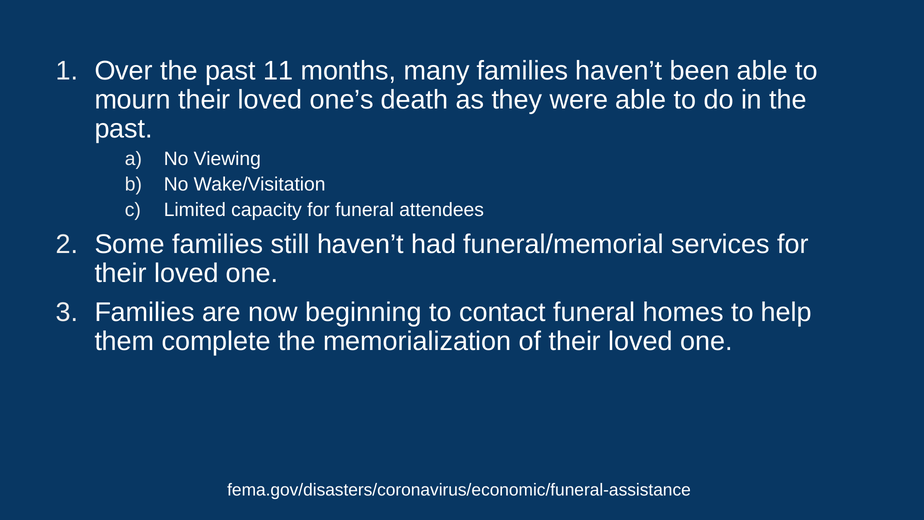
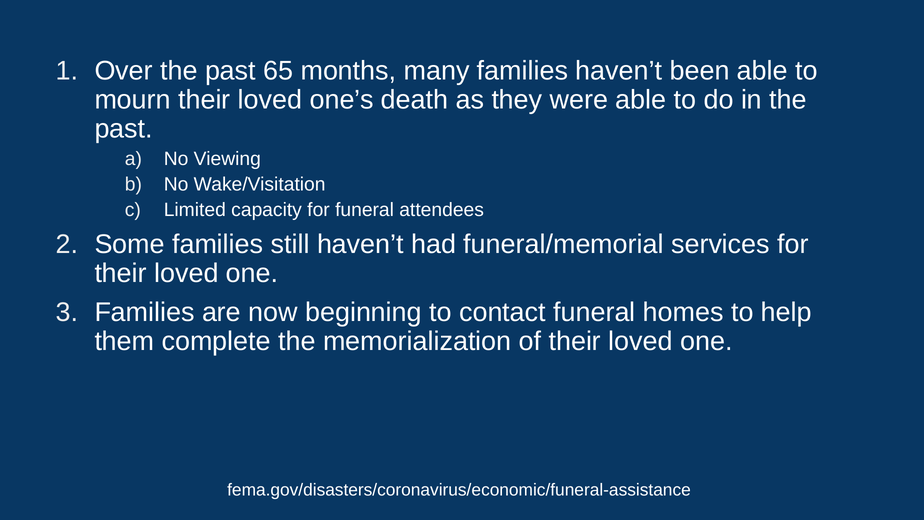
11: 11 -> 65 (278, 71)
